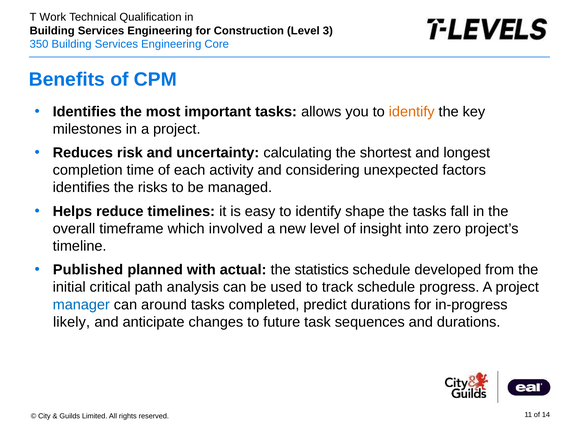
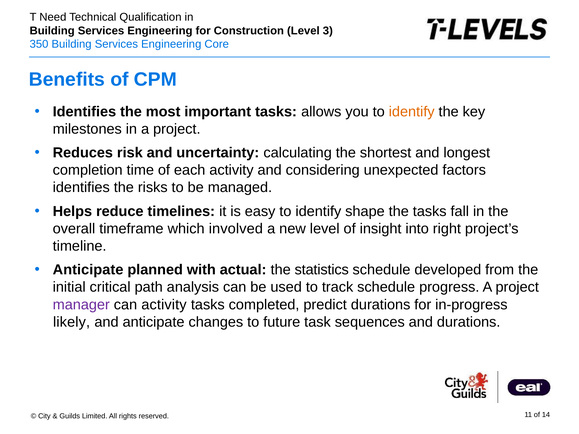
Work: Work -> Need (53, 17)
zero: zero -> right (447, 229)
Published: Published -> Anticipate (88, 270)
manager colour: blue -> purple (81, 305)
can around: around -> activity (164, 305)
